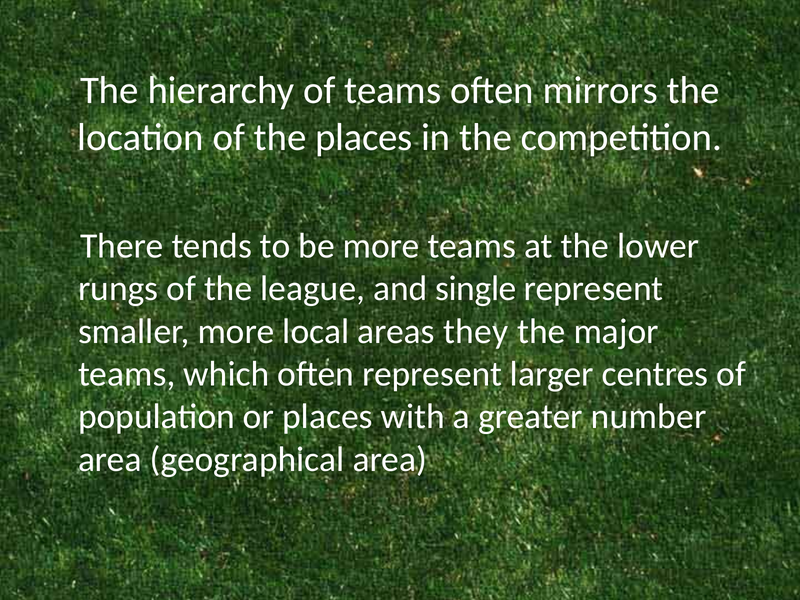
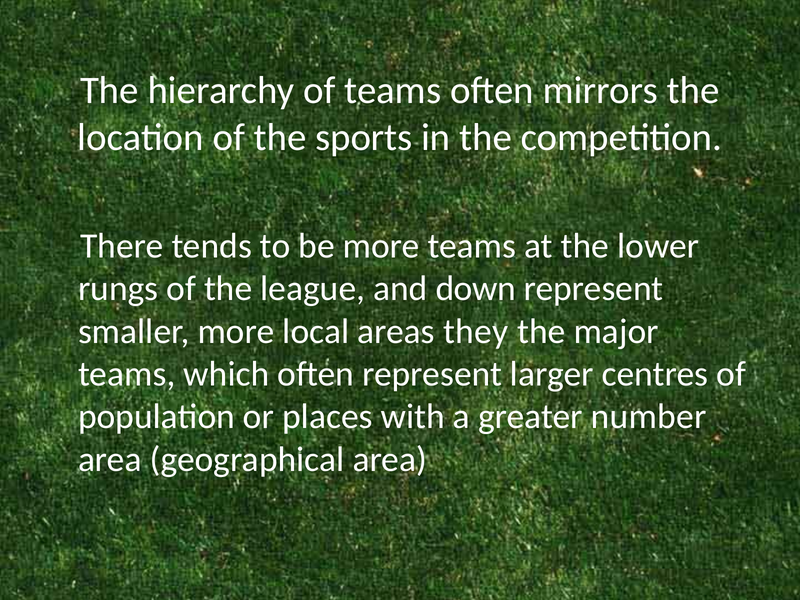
the places: places -> sports (364, 137)
single: single -> down (476, 289)
